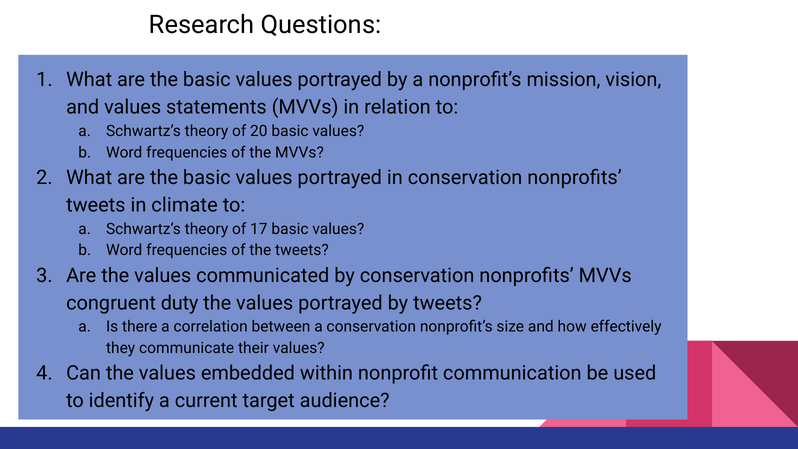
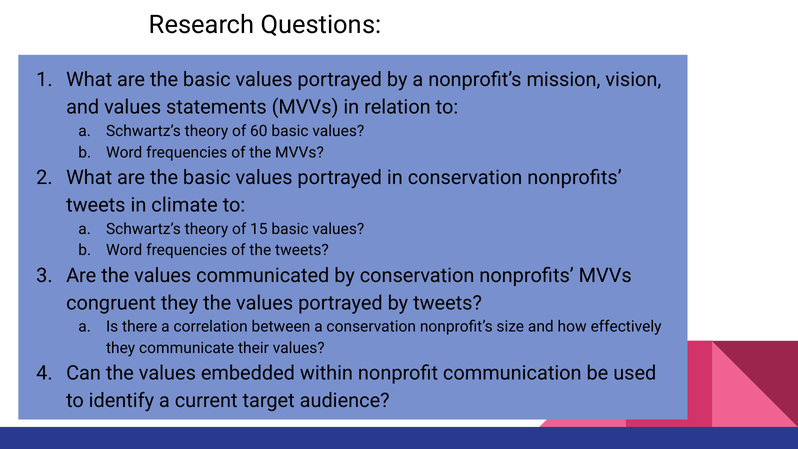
20: 20 -> 60 (259, 131)
17: 17 -> 15 (259, 229)
congruent duty: duty -> they (180, 303)
